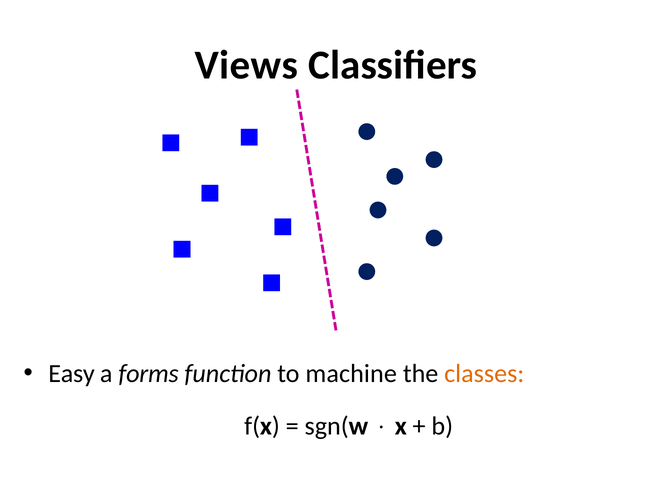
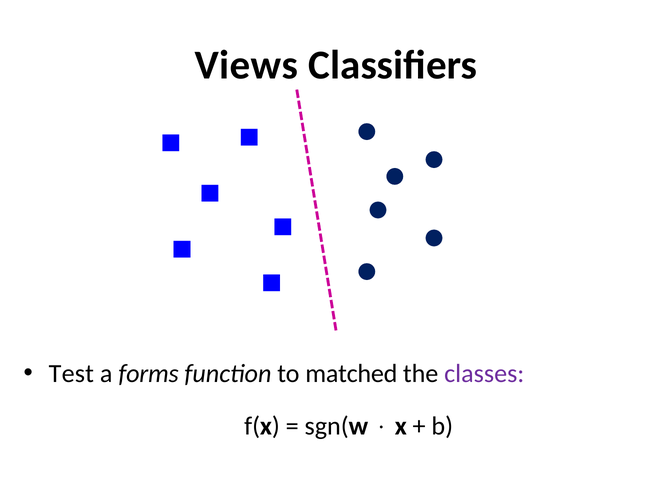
Easy: Easy -> Test (71, 374)
machine: machine -> matched (351, 374)
classes colour: orange -> purple (484, 374)
